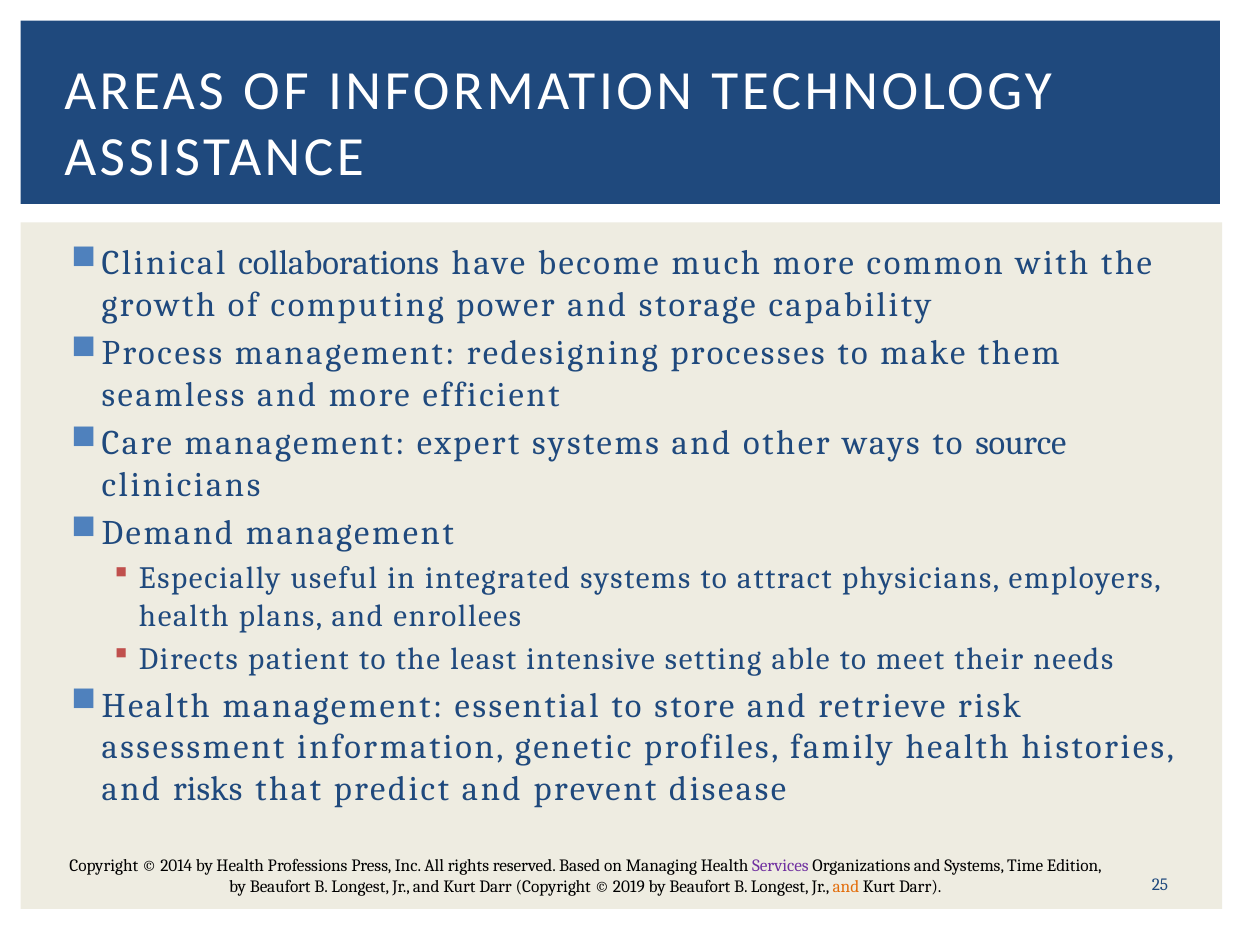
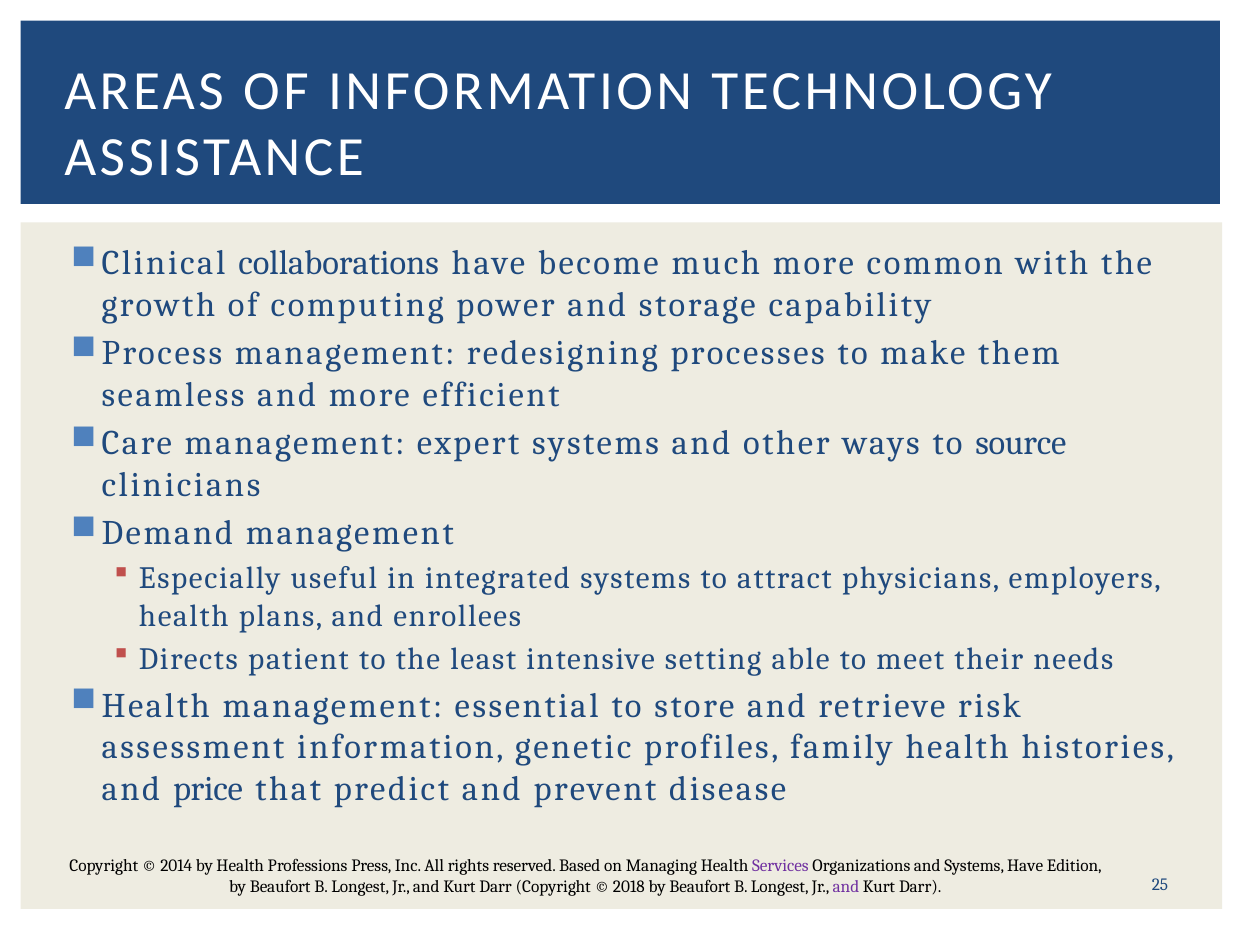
risks: risks -> price (208, 789)
Systems Time: Time -> Have (1025, 866)
2019: 2019 -> 2018 (629, 887)
and colour: orange -> purple (846, 887)
